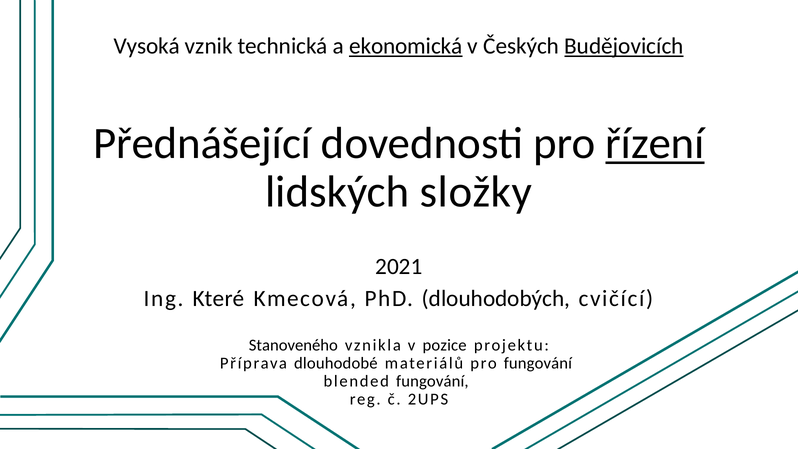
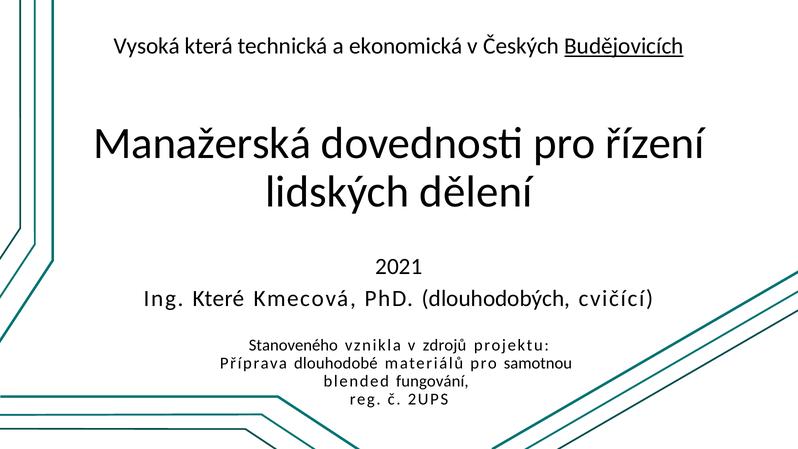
vznik: vznik -> která (209, 46)
ekonomická underline: present -> none (406, 46)
Přednášející: Přednášející -> Manažerská (202, 143)
řízení underline: present -> none (655, 143)
složky: složky -> dělení (476, 192)
pozice: pozice -> zdrojů (445, 345)
pro fungování: fungování -> samotnou (538, 363)
